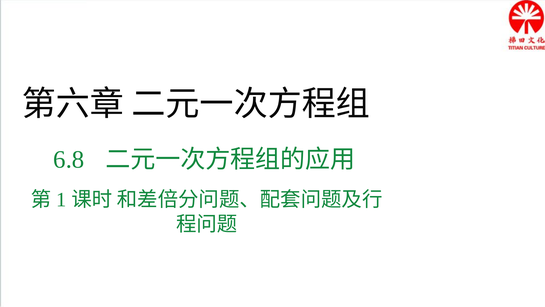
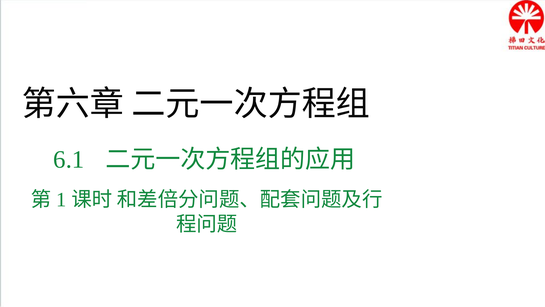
6.8: 6.8 -> 6.1 (69, 159)
